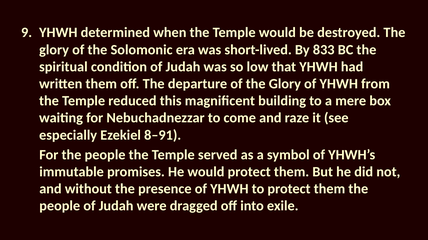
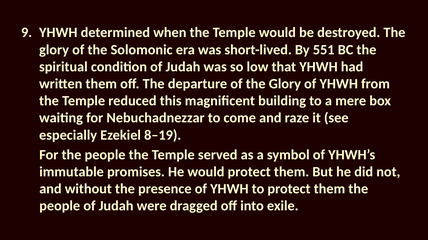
833: 833 -> 551 (324, 50)
8–91: 8–91 -> 8–19 (163, 135)
